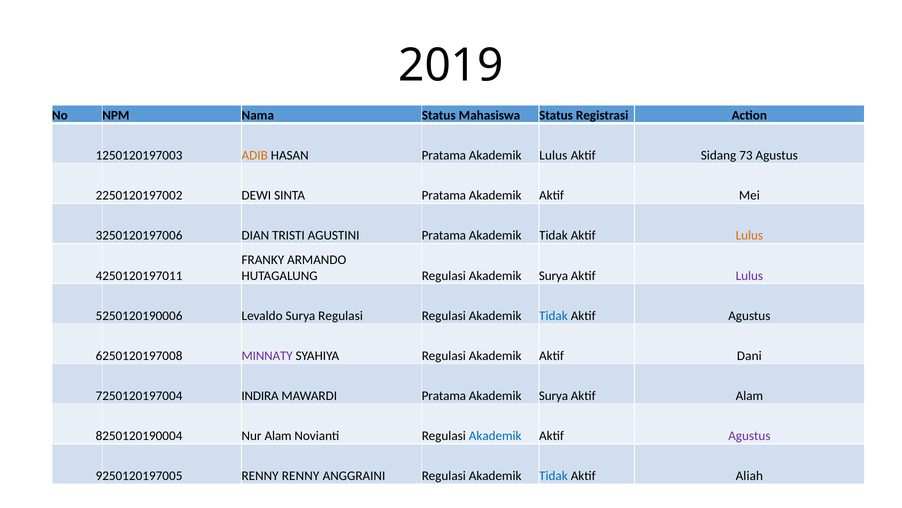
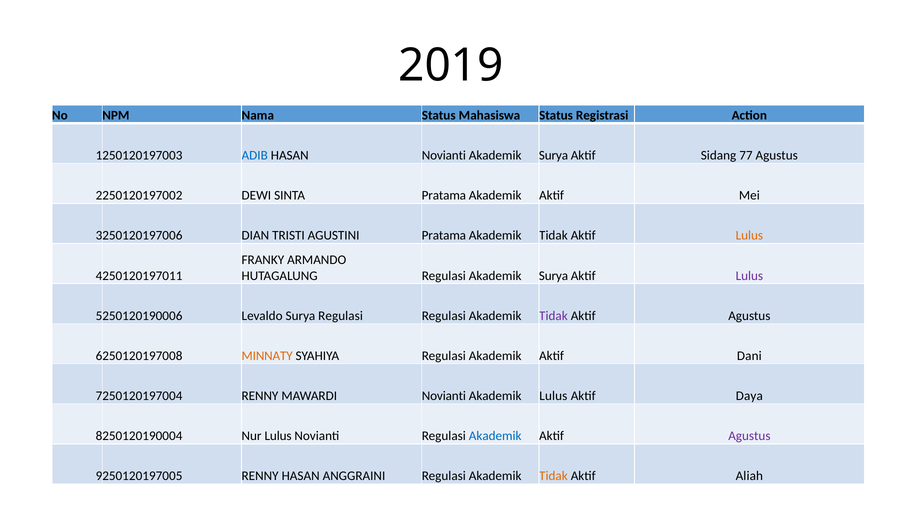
ADIB colour: orange -> blue (255, 155)
HASAN Pratama: Pratama -> Novianti (444, 155)
Lulus: Lulus -> Surya (553, 155)
73: 73 -> 77 (746, 155)
Tidak colour: blue -> purple (553, 315)
MINNATY colour: purple -> orange (267, 355)
INDIRA: INDIRA -> RENNY (260, 395)
MAWARDI Pratama: Pratama -> Novianti (444, 395)
Surya: Surya -> Lulus (553, 395)
Aktif Alam: Alam -> Daya (749, 395)
Nur Alam: Alam -> Lulus (278, 436)
RENNY RENNY: RENNY -> HASAN (301, 476)
Tidak colour: blue -> orange (553, 476)
